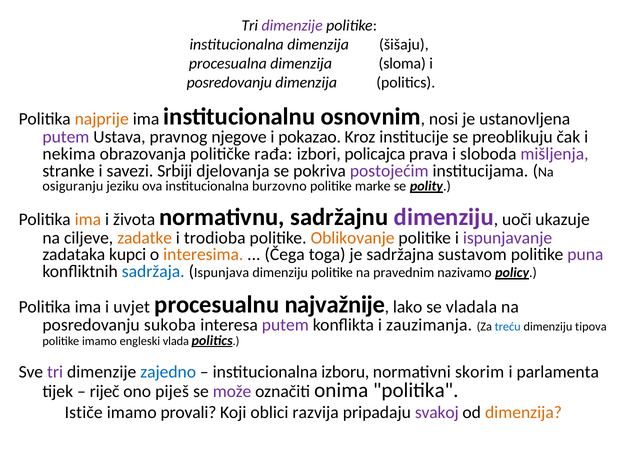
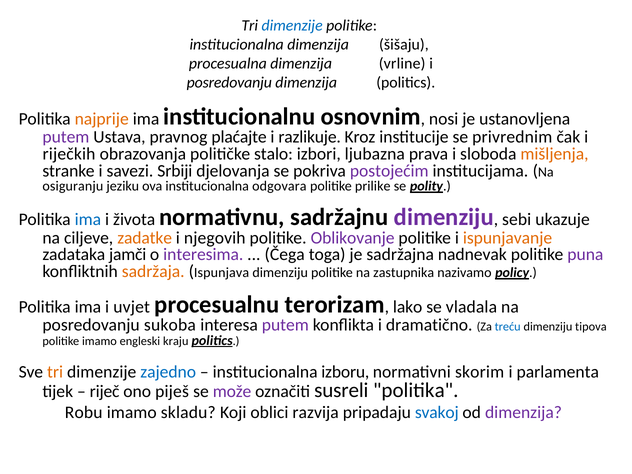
dimenzije colour: purple -> blue (292, 26)
sloma: sloma -> vrline (402, 64)
njegove: njegove -> plaćajte (239, 137)
pokazao: pokazao -> razlikuje (310, 137)
preoblikuju: preoblikuju -> privrednim (512, 137)
nekima: nekima -> riječkih (69, 154)
rađa: rađa -> stalo (273, 154)
policajca: policajca -> ljubazna (375, 154)
mišljenja colour: purple -> orange (554, 154)
burzovno: burzovno -> odgovara (279, 186)
marke: marke -> prilike (373, 186)
ima colour: orange -> blue (88, 220)
uoči: uoči -> sebi (517, 220)
trodioba: trodioba -> njegovih (215, 238)
Oblikovanje colour: orange -> purple (353, 238)
ispunjavanje colour: purple -> orange (508, 238)
kupci: kupci -> jamči (128, 255)
interesima colour: orange -> purple (203, 255)
sustavom: sustavom -> nadnevak (472, 255)
sadržaja colour: blue -> orange (153, 272)
pravednim: pravednim -> zastupnika (404, 273)
najvažnije: najvažnije -> terorizam (335, 305)
zauzimanja: zauzimanja -> dramatično (429, 325)
vlada: vlada -> kraju (176, 341)
tri colour: purple -> orange (55, 372)
onima: onima -> susreli (341, 390)
Ističe: Ističe -> Robu (84, 412)
provali: provali -> skladu (188, 412)
svakoj colour: purple -> blue (437, 412)
dimenzija colour: orange -> purple (523, 412)
